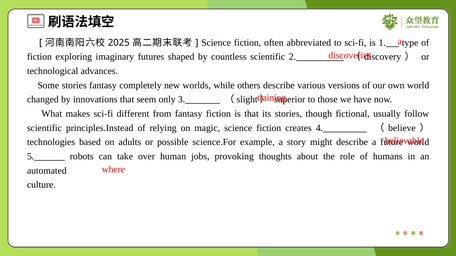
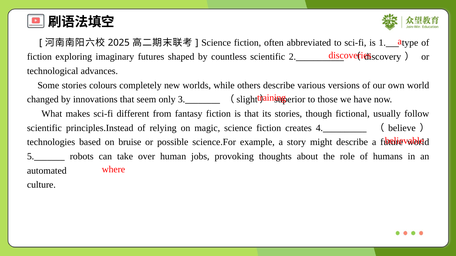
stories fantasy: fantasy -> colours (103, 85)
adults: adults -> bruise (130, 142)
